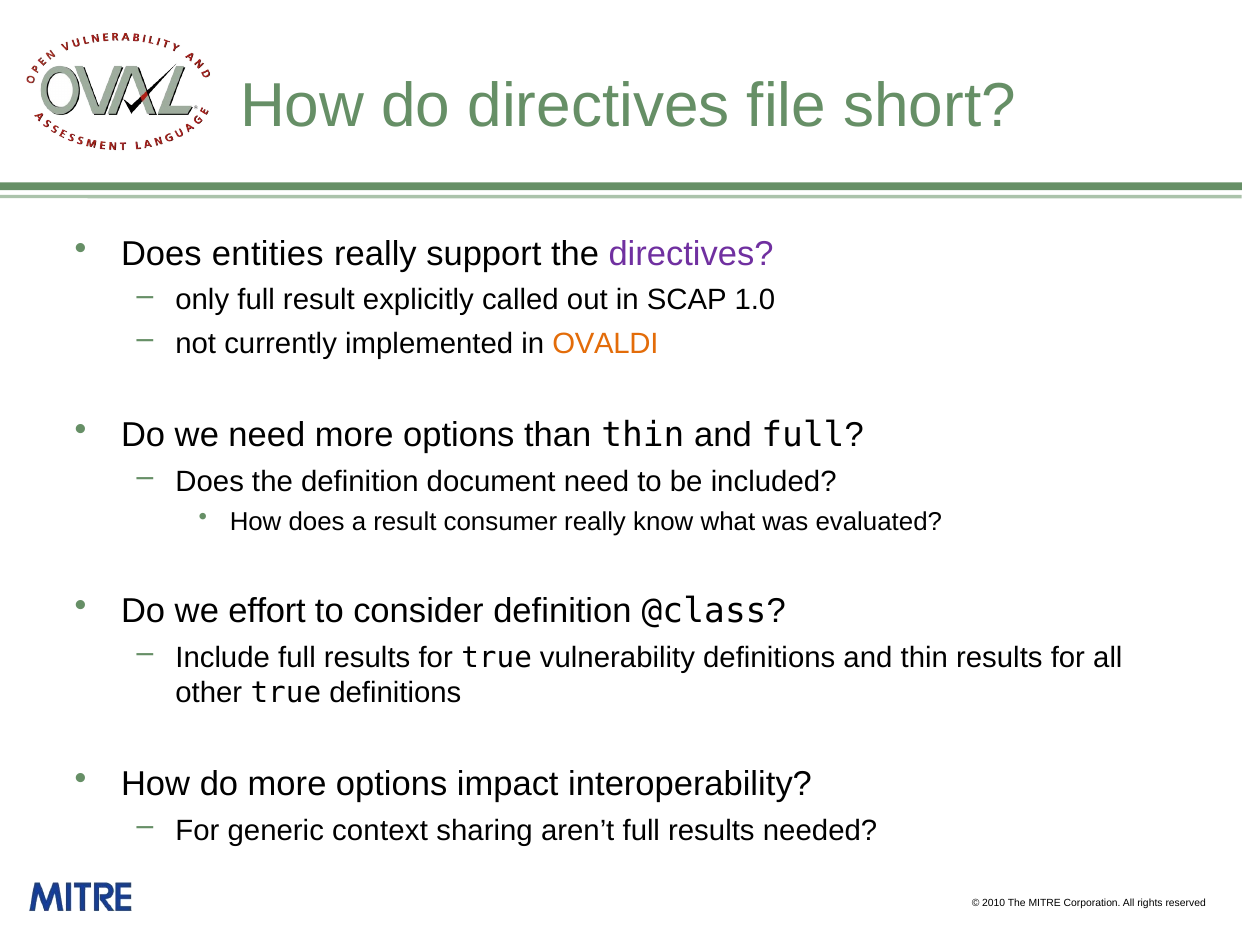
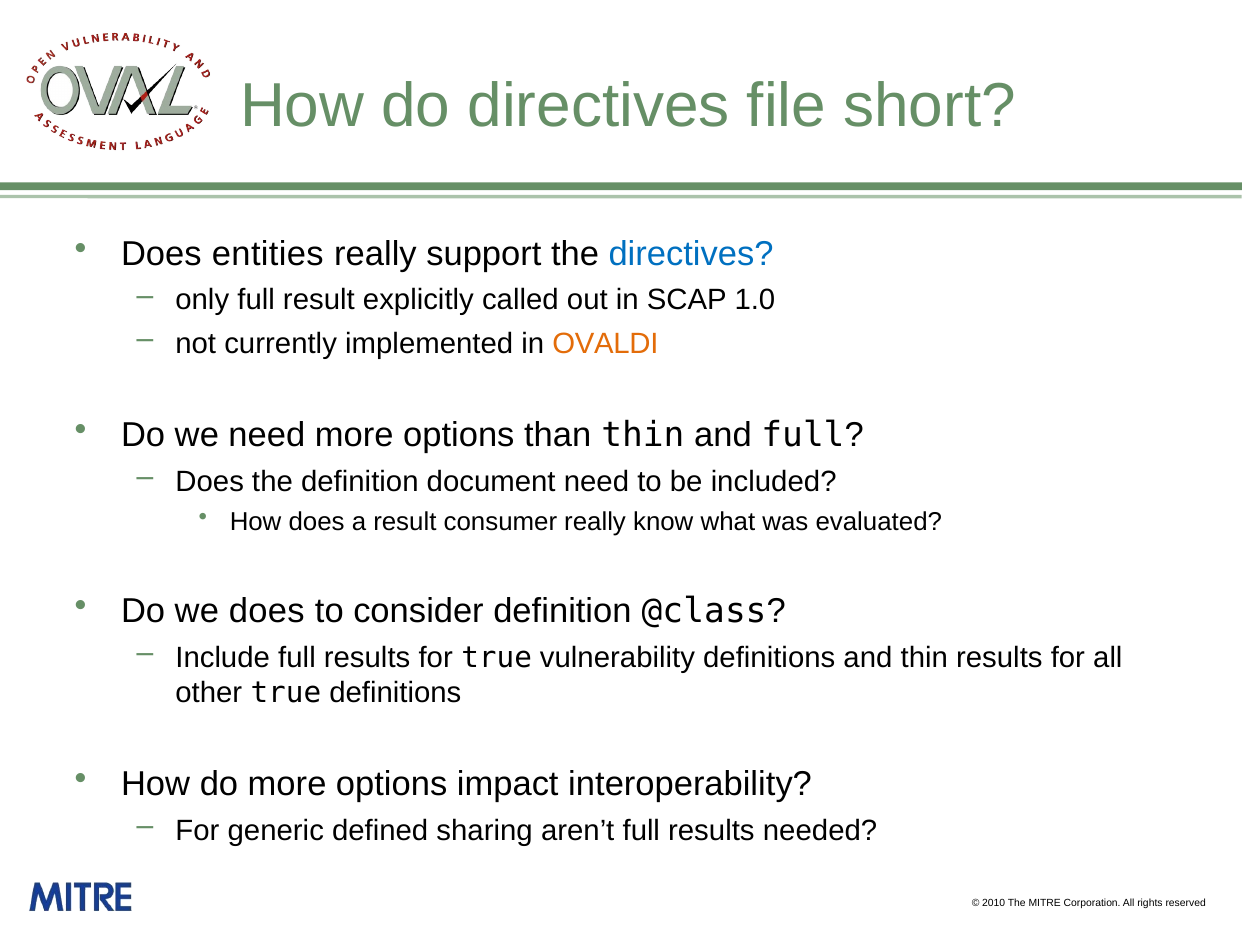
directives colour: purple -> blue (691, 254)
we effort: effort -> does (267, 612)
context: context -> defined (380, 831)
